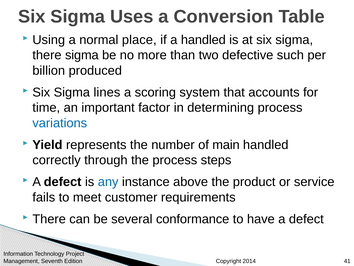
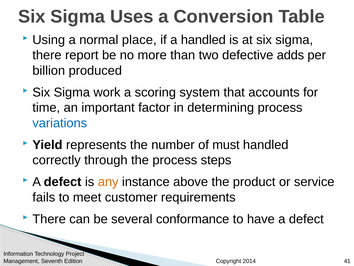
there sigma: sigma -> report (82, 55)
such: such -> adds (290, 55)
lines: lines -> work (107, 92)
main: main -> must (226, 145)
any colour: blue -> orange (108, 182)
